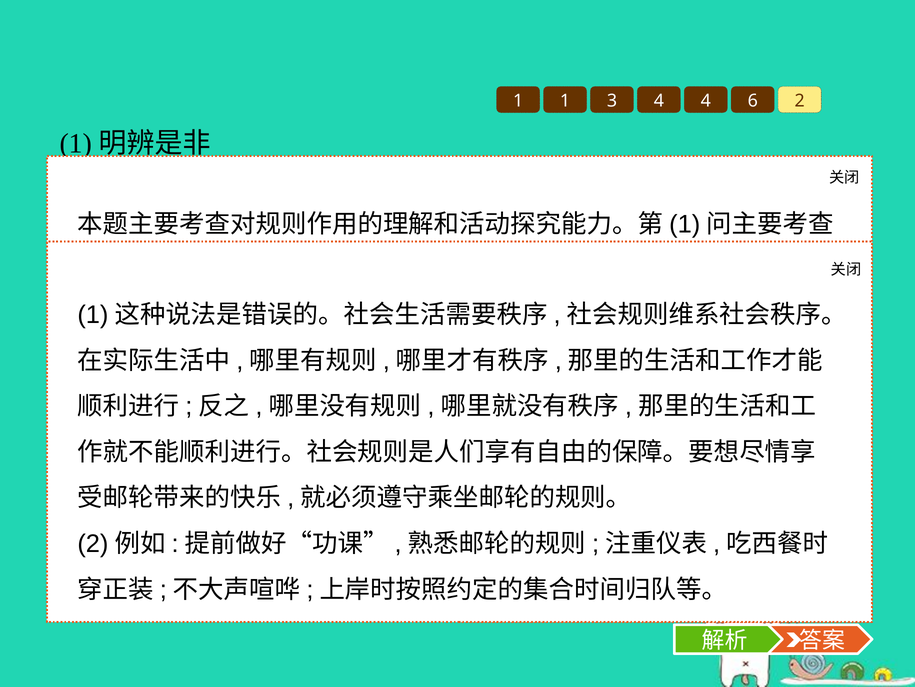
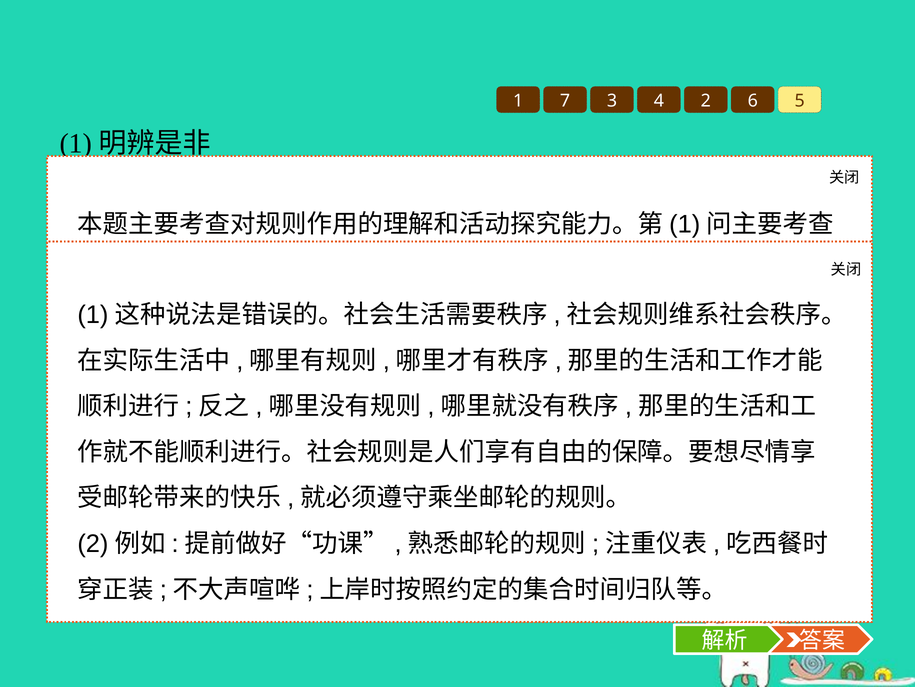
1 1: 1 -> 7 (565, 101)
4 4: 4 -> 2 (706, 101)
2: 2 -> 5 (800, 101)
